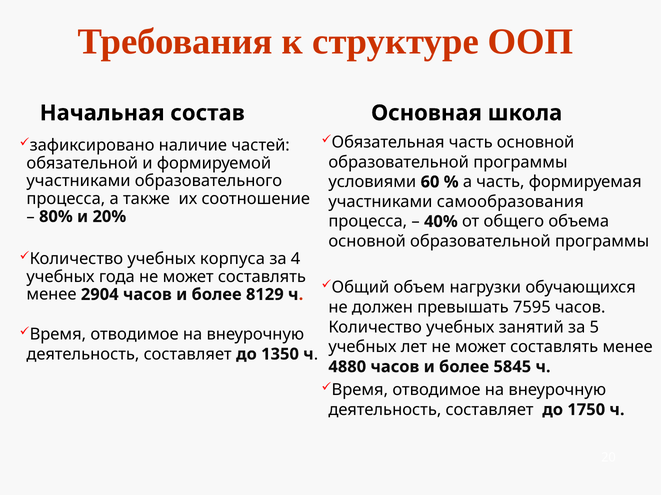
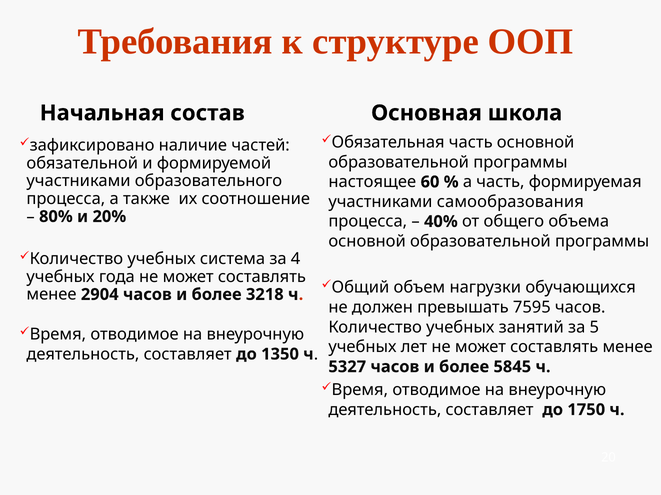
условиями: условиями -> настоящее (372, 182)
корпуса: корпуса -> система (233, 259)
8129: 8129 -> 3218 (265, 295)
4880: 4880 -> 5327 (347, 367)
